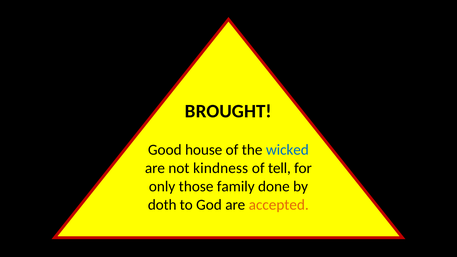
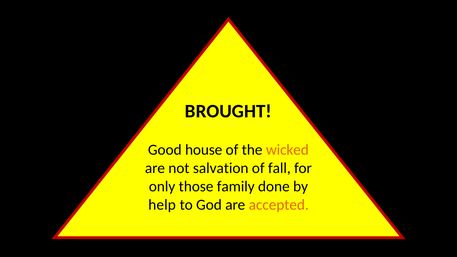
wicked colour: blue -> orange (287, 150)
kindness: kindness -> salvation (221, 168)
tell: tell -> fall (279, 168)
doth: doth -> help (162, 205)
